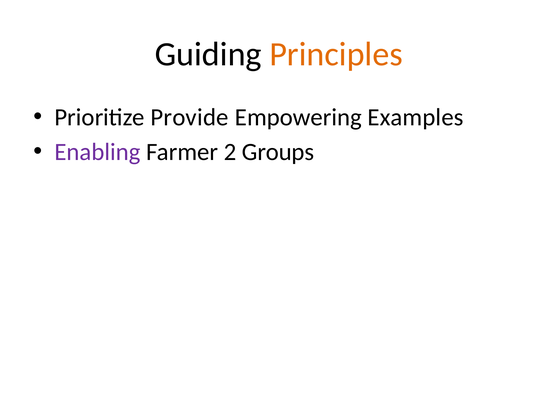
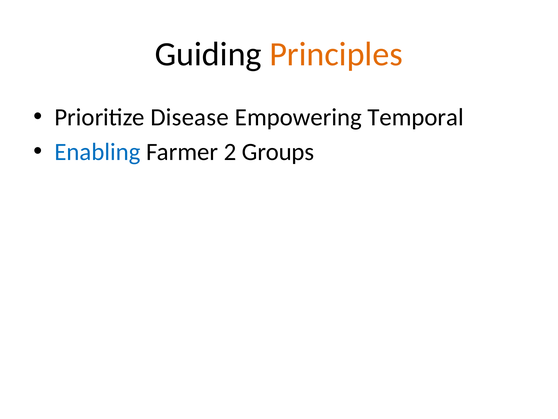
Provide: Provide -> Disease (190, 117)
Examples: Examples -> Temporal (416, 117)
Enabling colour: purple -> blue (97, 152)
